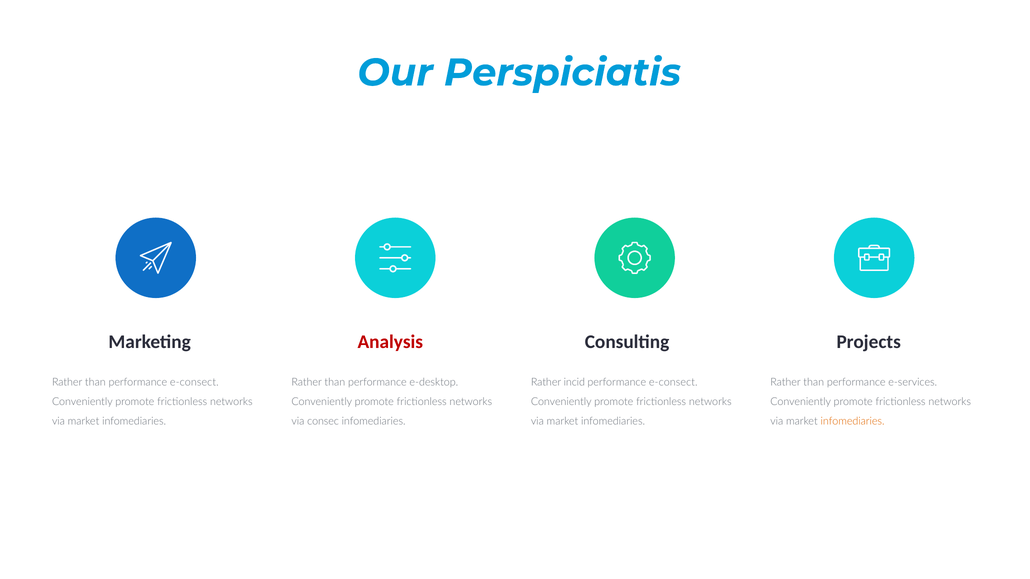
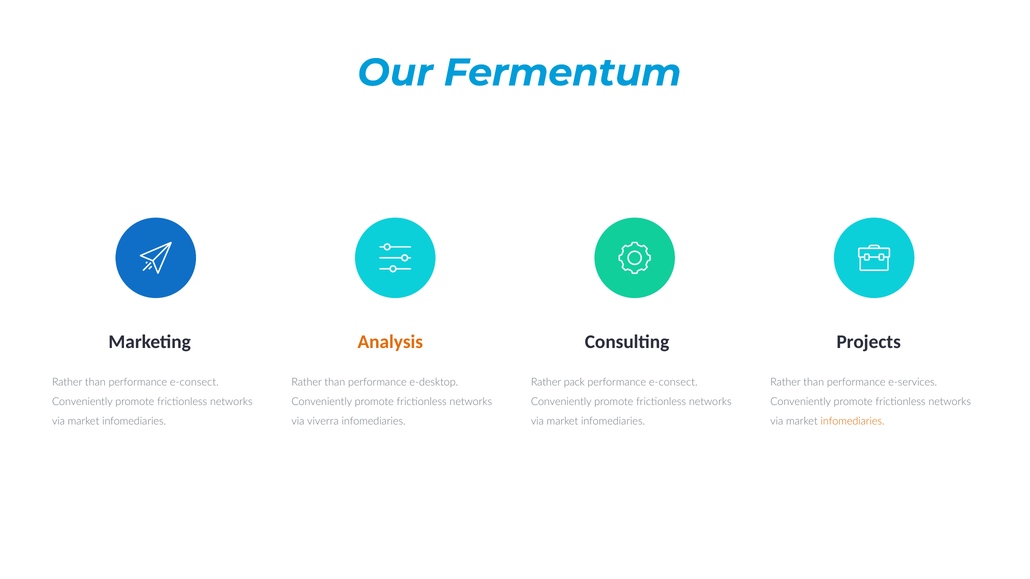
Perspiciatis: Perspiciatis -> Fermentum (563, 73)
Analysis colour: red -> orange (390, 342)
incid: incid -> pack (574, 383)
consec: consec -> viverra (323, 421)
